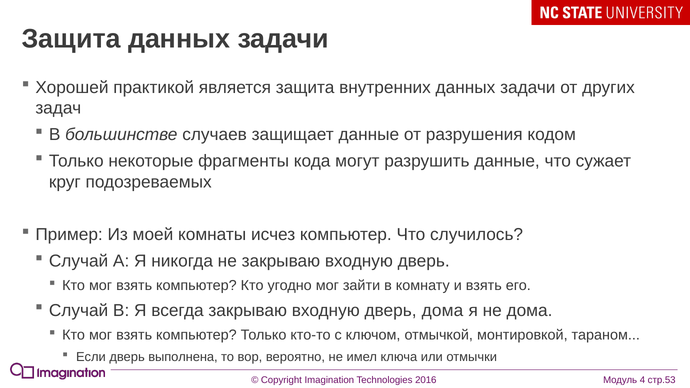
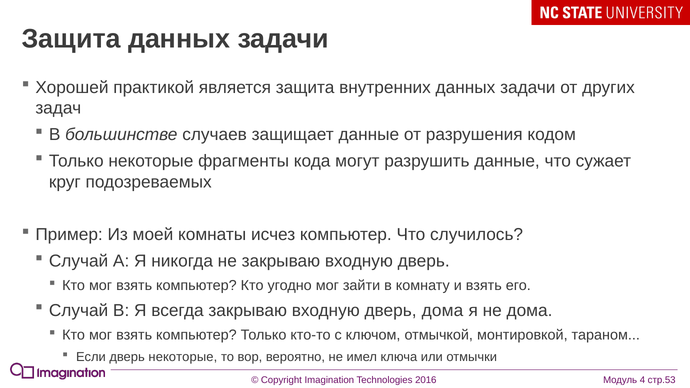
дверь выполнена: выполнена -> некоторые (183, 357)
